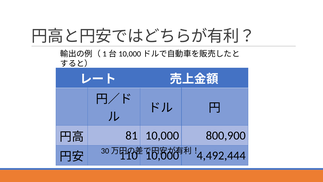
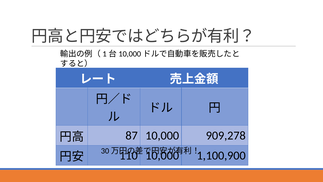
81: 81 -> 87 (132, 135)
800,900: 800,900 -> 909,278 (226, 135)
4,492,444: 4,492,444 -> 1,100,900 (221, 155)
